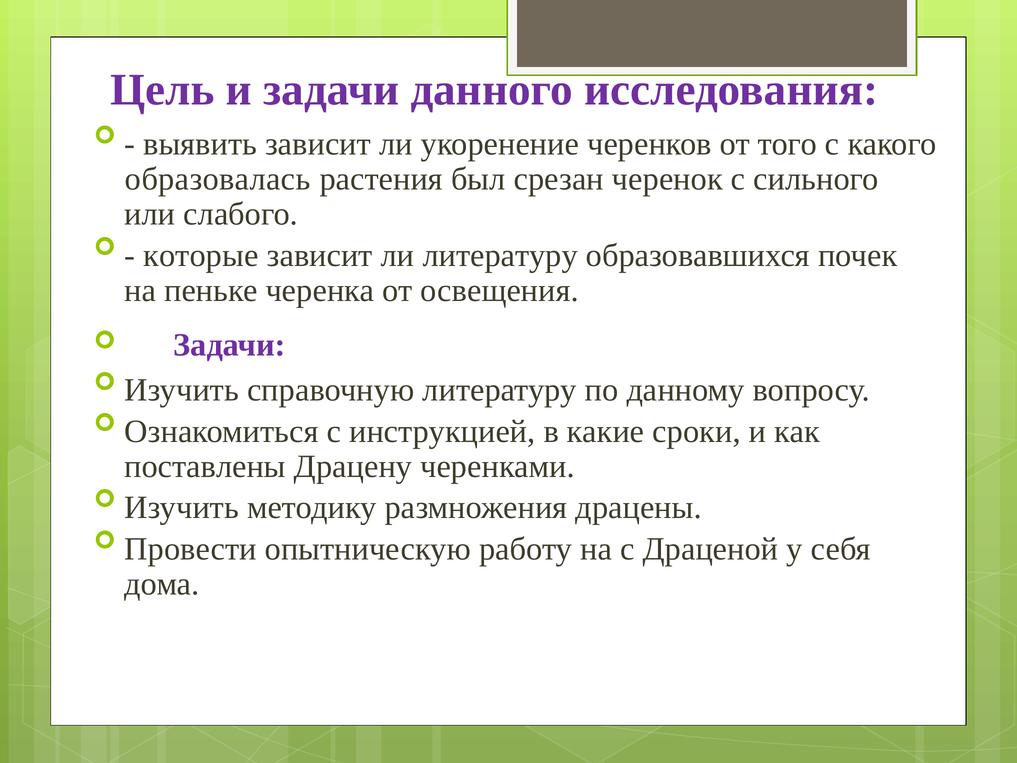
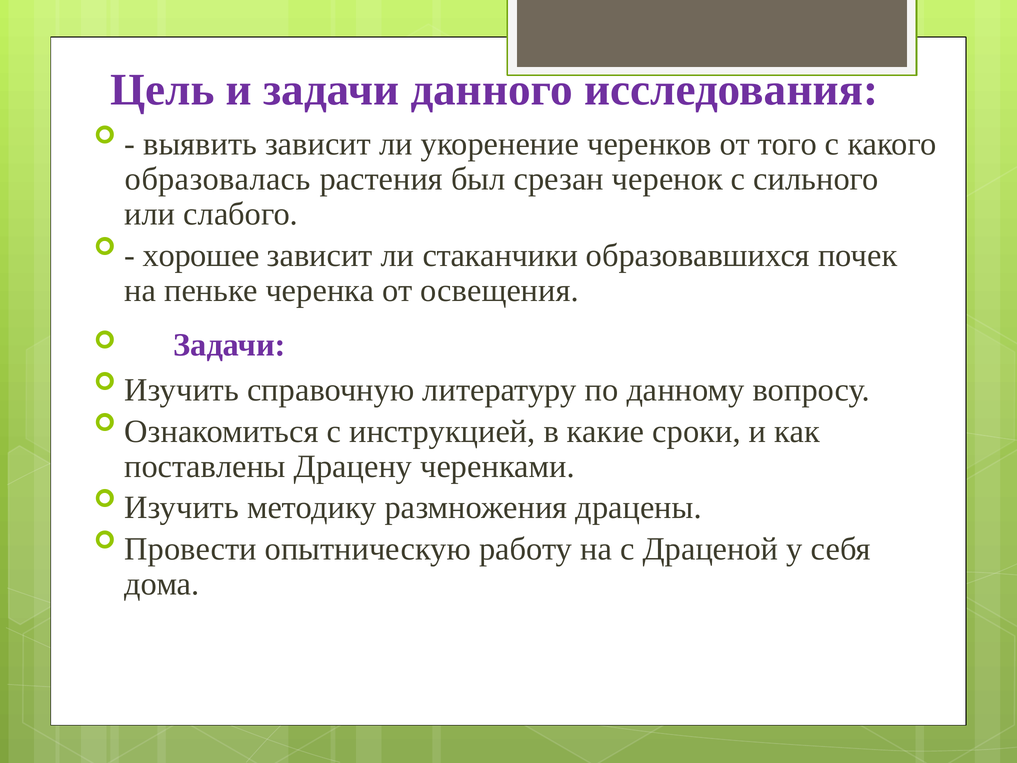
которые: которые -> хорошее (201, 255)
ли литературу: литературу -> стаканчики (500, 255)
